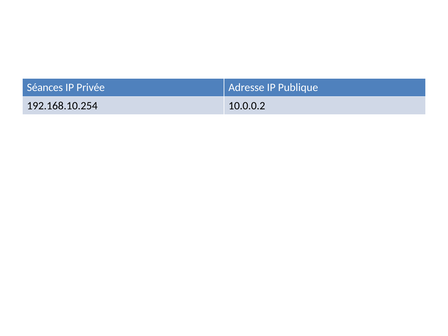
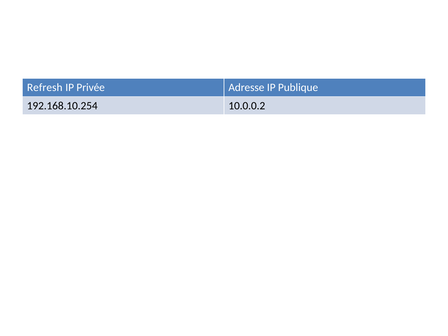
Séances: Séances -> Refresh (45, 88)
